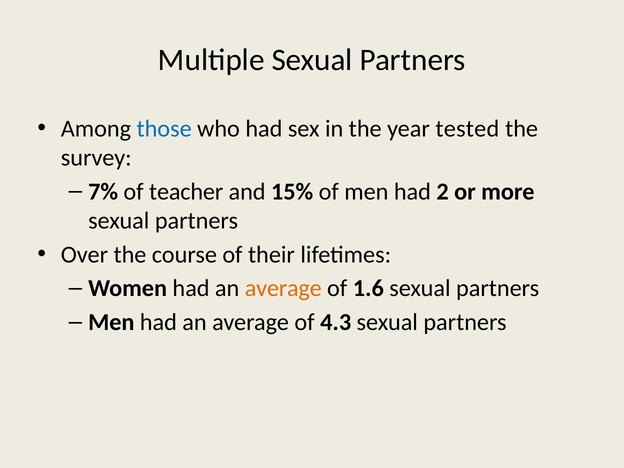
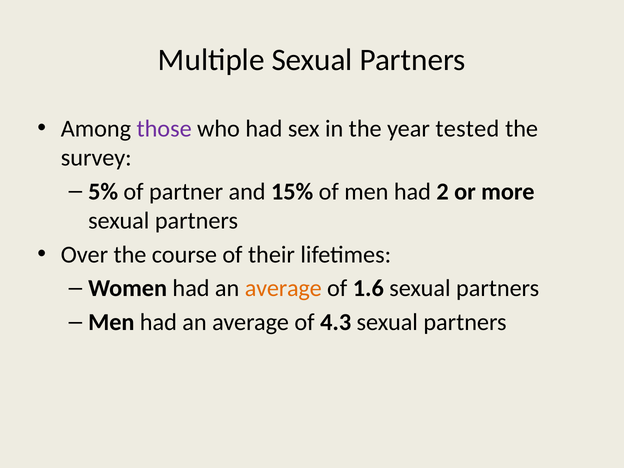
those colour: blue -> purple (164, 129)
7%: 7% -> 5% (103, 192)
teacher: teacher -> partner (186, 192)
